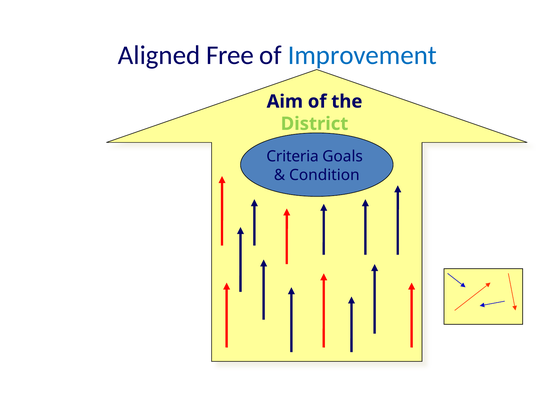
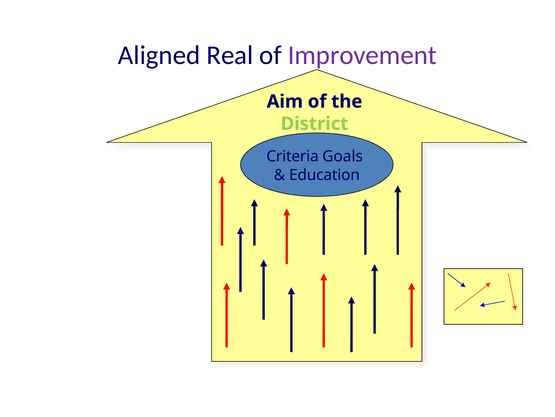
Free: Free -> Real (230, 55)
Improvement colour: blue -> purple (362, 55)
Condition: Condition -> Education (324, 175)
